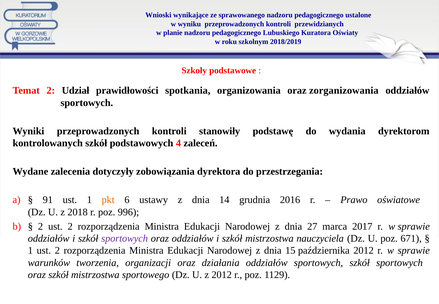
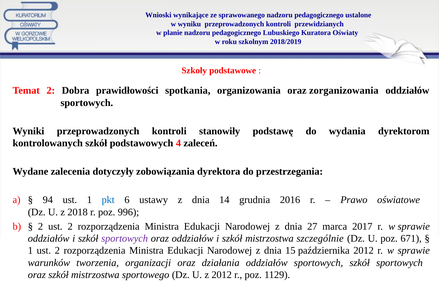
Udział: Udział -> Dobra (76, 91)
91: 91 -> 94 (48, 200)
pkt colour: orange -> blue (108, 200)
nauczyciela: nauczyciela -> szczególnie (320, 238)
